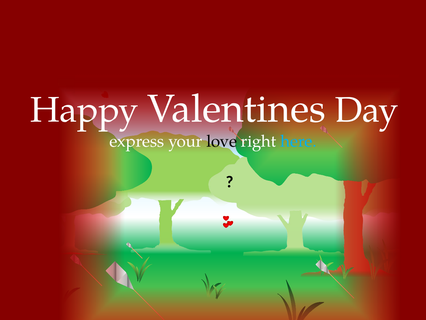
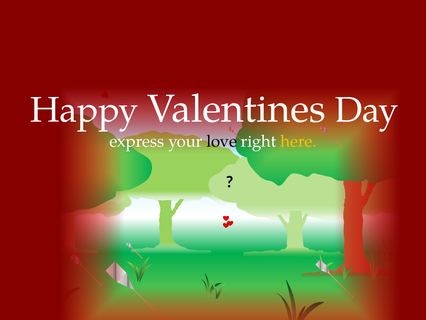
here colour: light blue -> yellow (299, 141)
